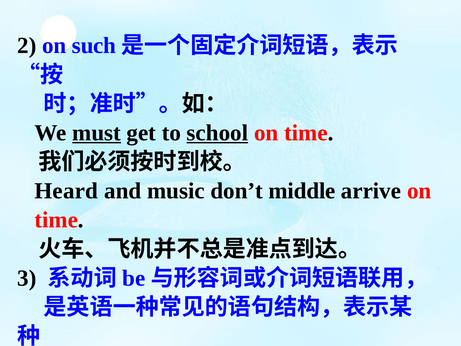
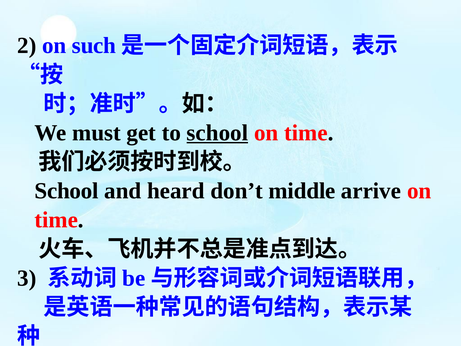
must underline: present -> none (97, 133)
Heard: Heard -> School (67, 191)
music: music -> heard (176, 191)
